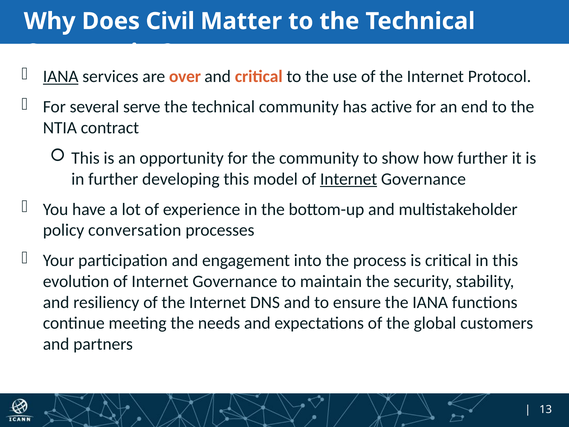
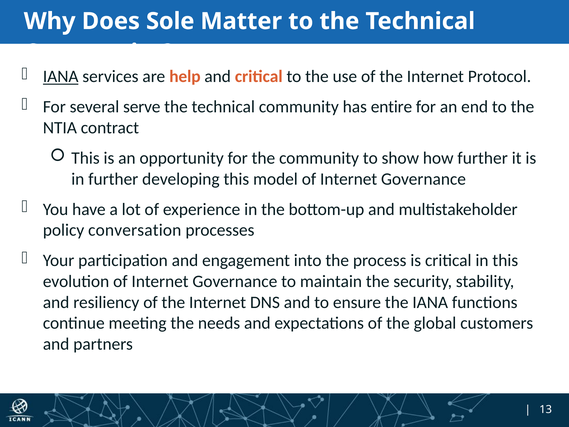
Civil: Civil -> Sole (170, 21)
over: over -> help (185, 76)
active: active -> entire (391, 107)
Internet underline: present -> none (349, 179)
